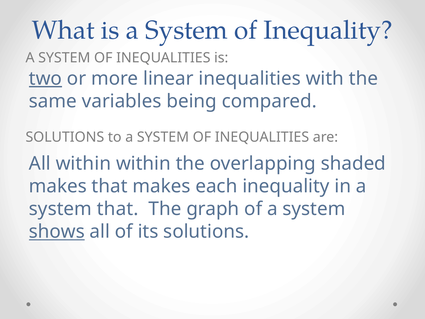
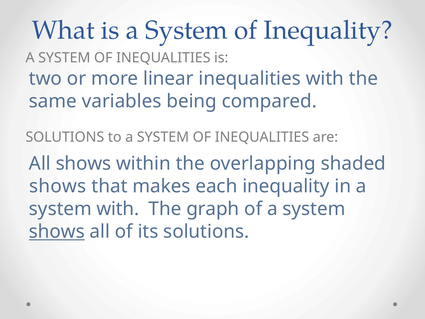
two underline: present -> none (46, 78)
All within: within -> shows (83, 163)
makes: makes -> shows (58, 186)
system that: that -> with (118, 209)
